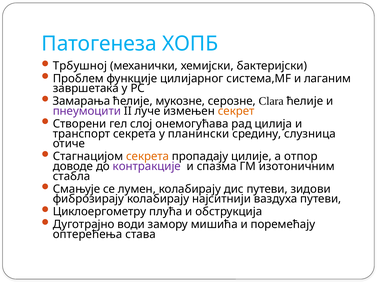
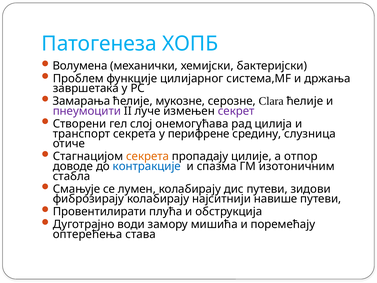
Трбушној: Трбушној -> Волумена (80, 66)
лаганим: лаганим -> држања (327, 78)
секрет colour: orange -> purple (236, 111)
планински: планински -> перифрене (199, 134)
контракције colour: purple -> blue (147, 166)
ваздуха: ваздуха -> навише (276, 199)
Циклоергометру: Циклоергометру -> Провентилирати (100, 211)
